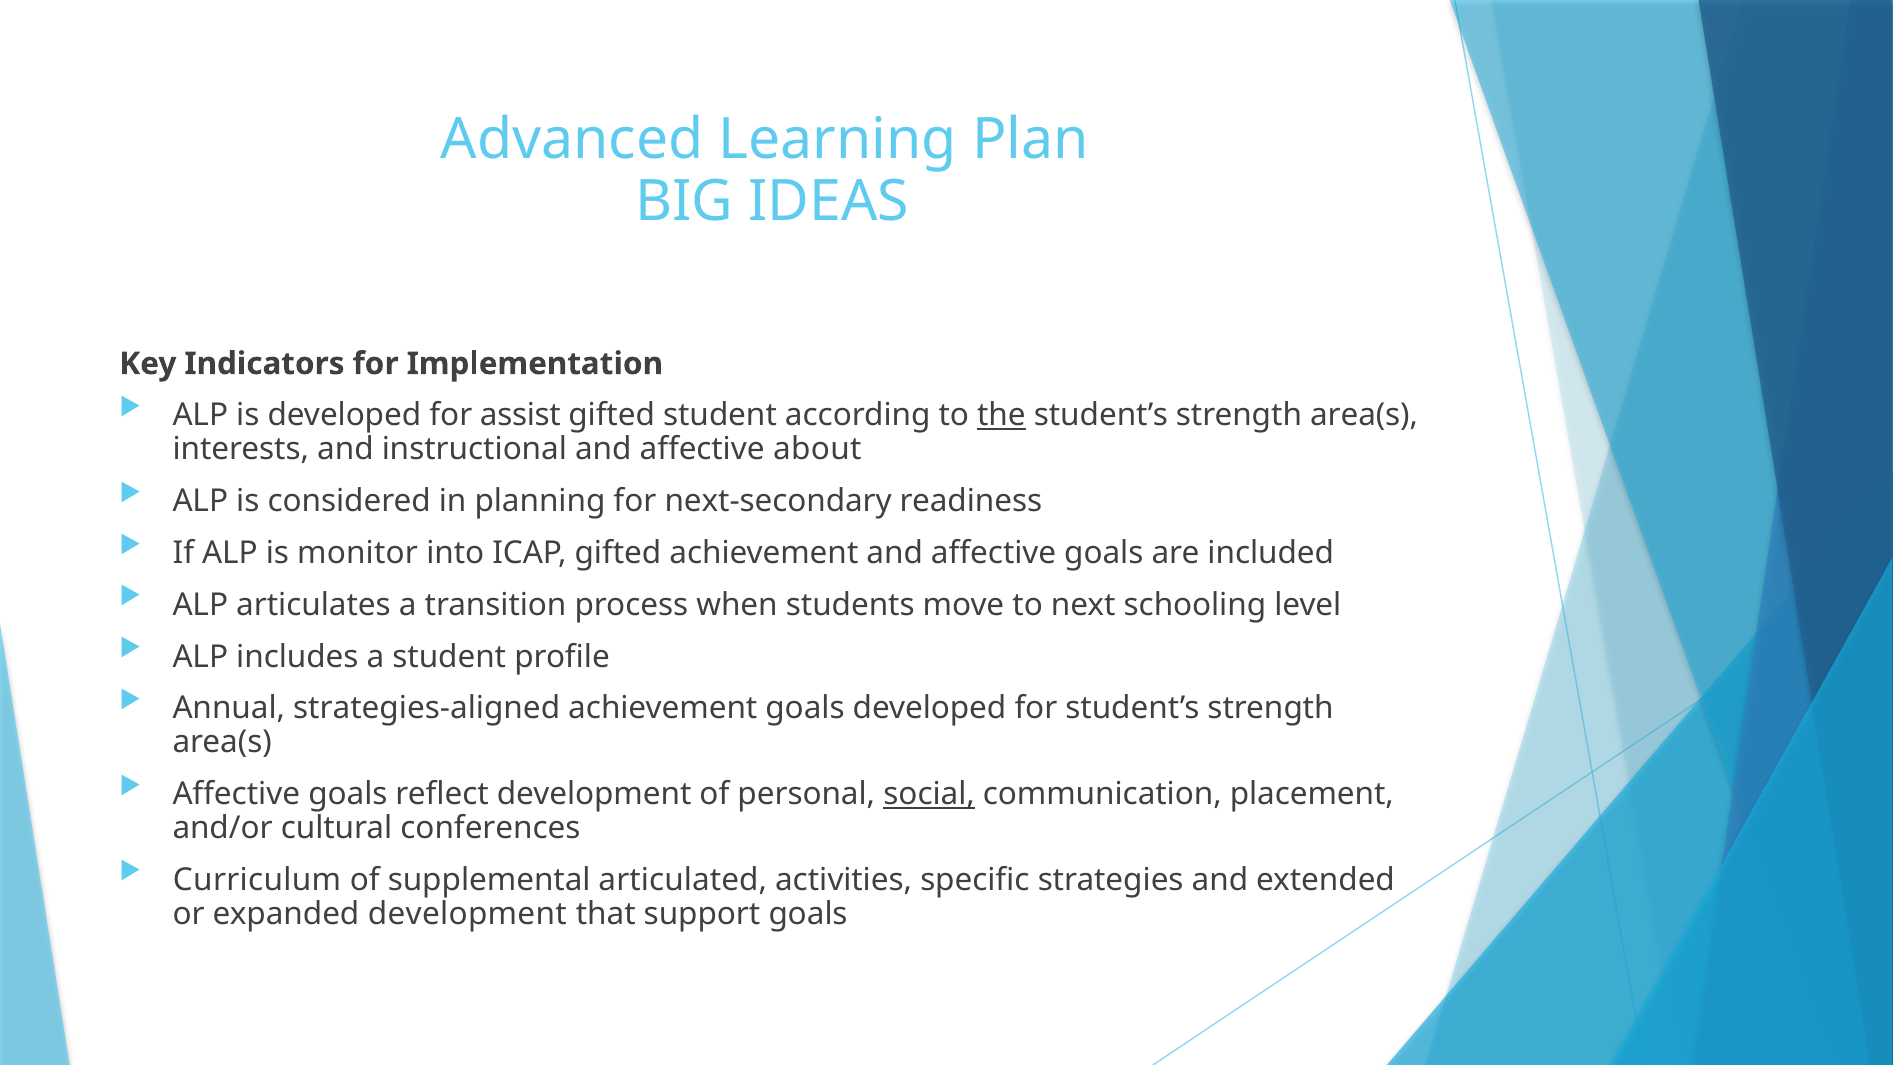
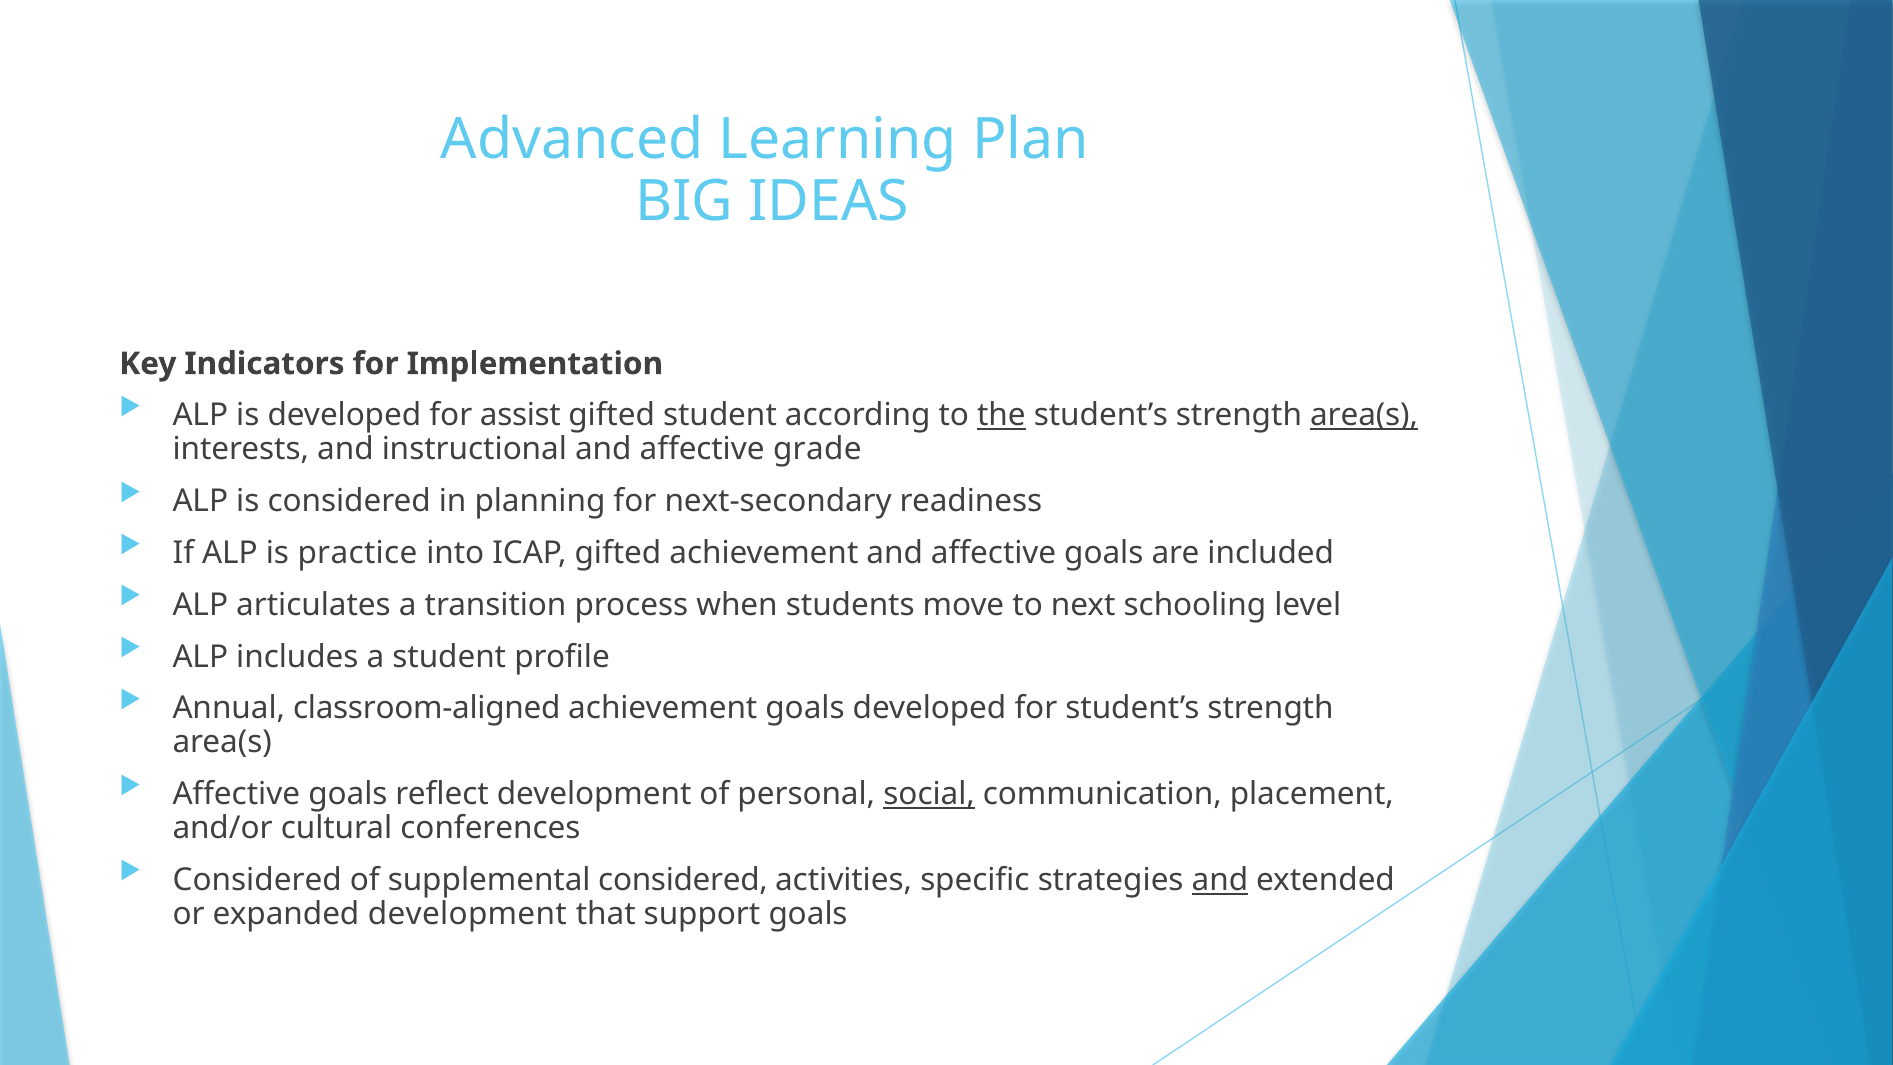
area(s underline: none -> present (1364, 415)
about: about -> grade (817, 450)
monitor: monitor -> practice (357, 553)
strategies-aligned: strategies-aligned -> classroom-aligned (427, 708)
Curriculum: Curriculum -> Considered (257, 880)
supplemental articulated: articulated -> considered (683, 880)
and underline: none -> present (1220, 880)
